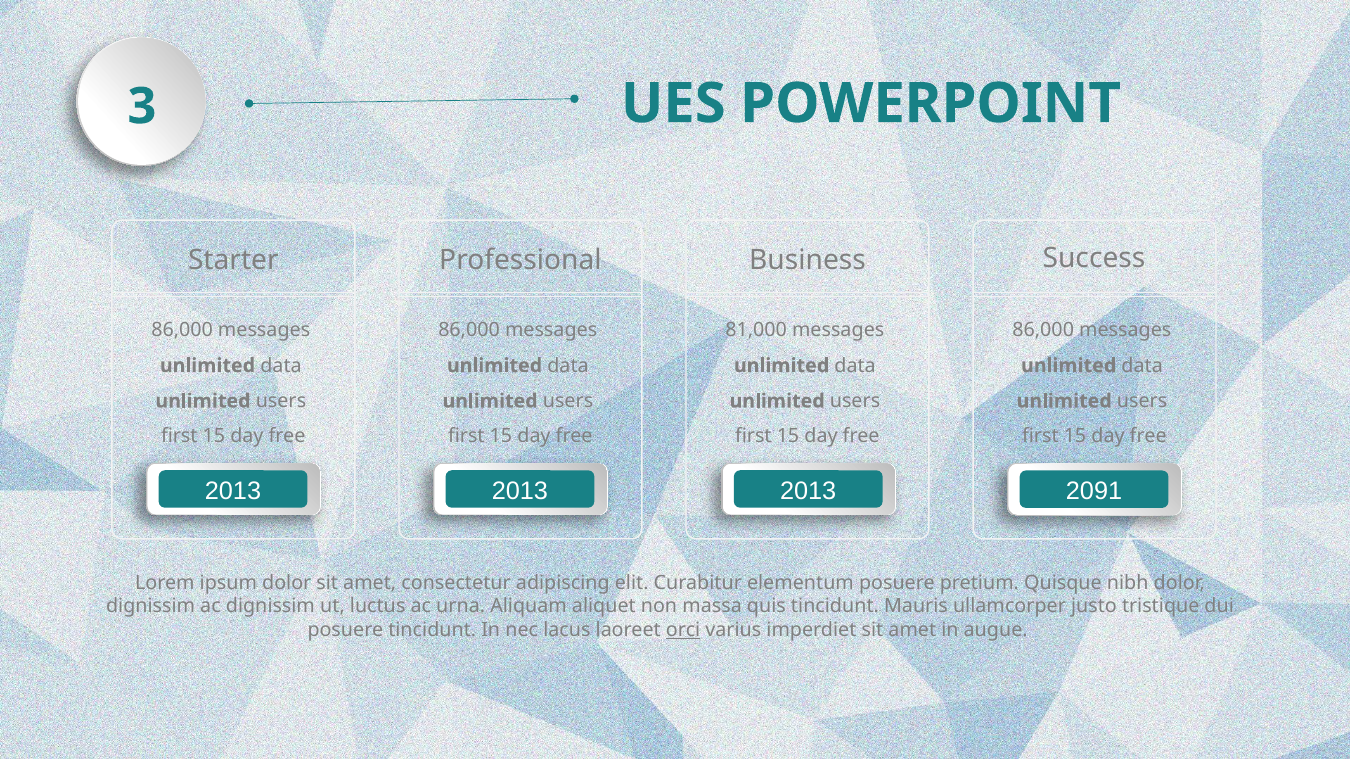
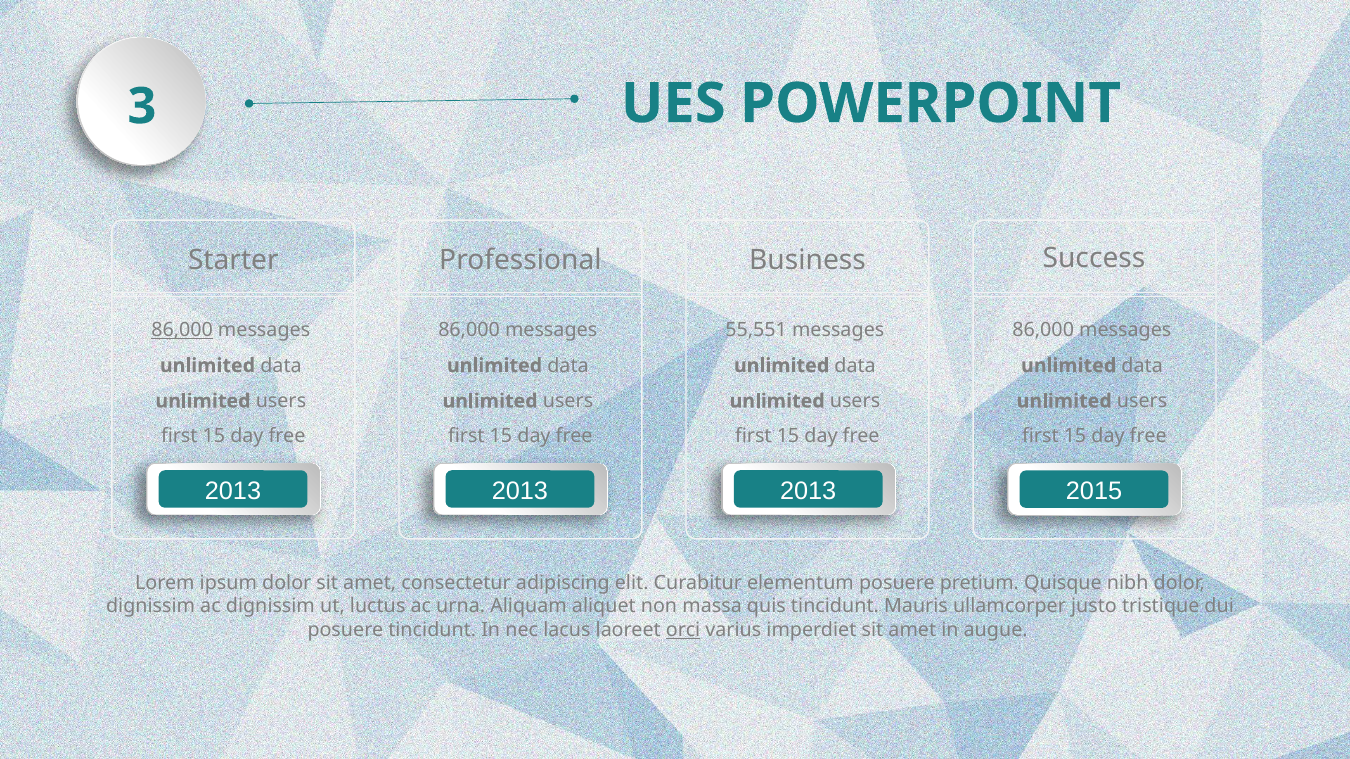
86,000 underline: none -> present (182, 330)
81,000: 81,000 -> 55,551 (756, 330)
2091: 2091 -> 2015 (1094, 491)
